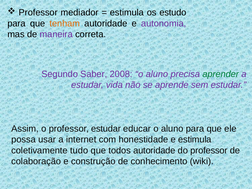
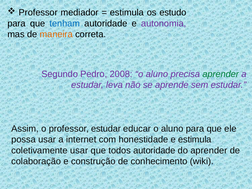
tenham colour: orange -> blue (65, 23)
maneira colour: purple -> orange (56, 34)
Saber: Saber -> Pedro (94, 74)
vida: vida -> leva (114, 85)
coletivamente tudo: tudo -> usar (79, 150)
do professor: professor -> aprender (209, 150)
